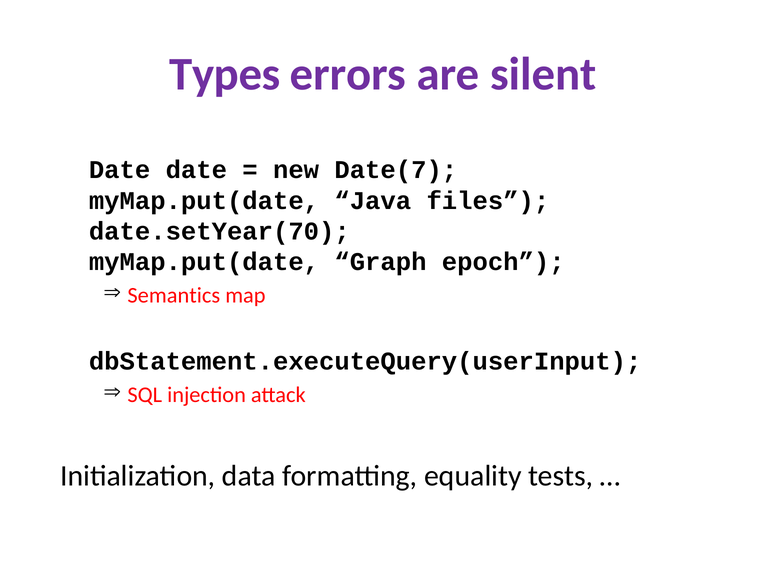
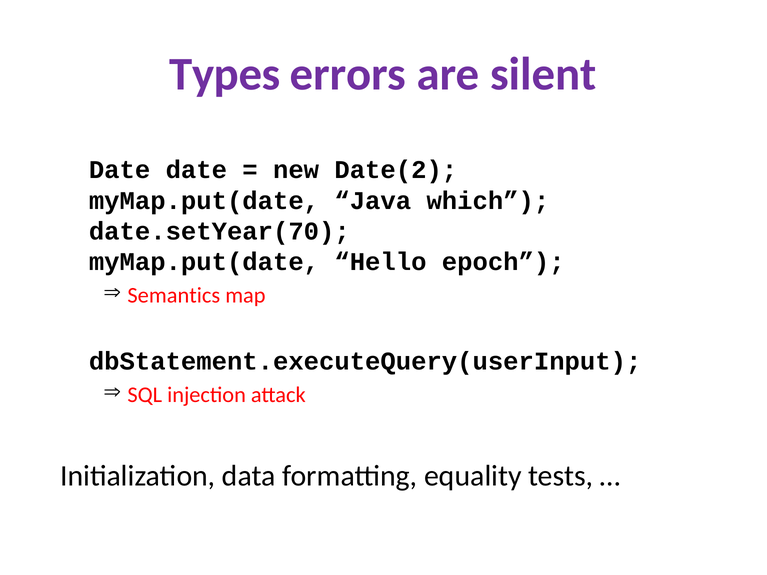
Date(7: Date(7 -> Date(2 (396, 170)
files: files -> which (488, 201)
Graph: Graph -> Hello (380, 262)
